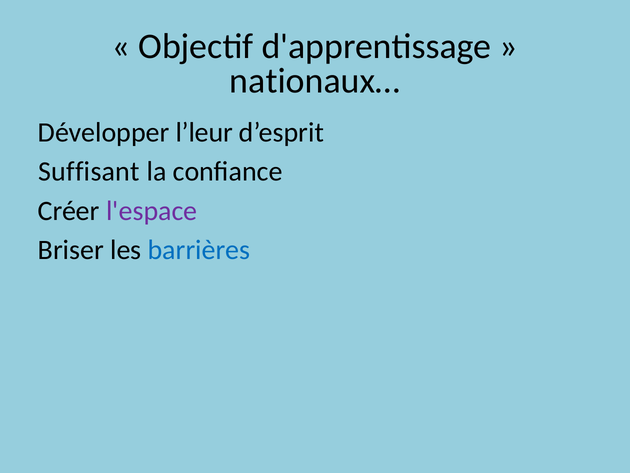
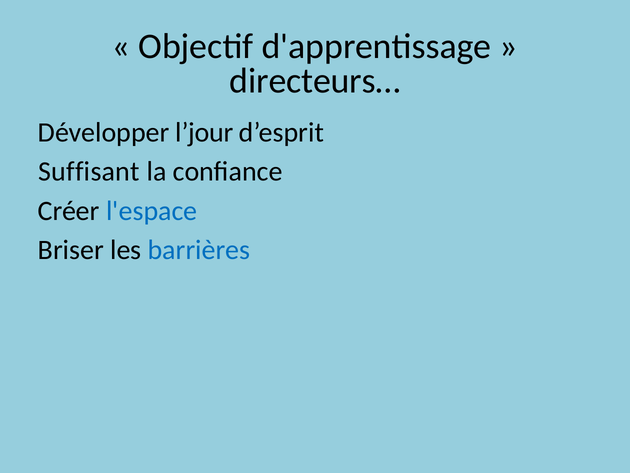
nationaux…: nationaux… -> directeurs… (315, 81)
l’leur: l’leur -> l’jour (204, 132)
l'espace colour: purple -> blue (152, 211)
